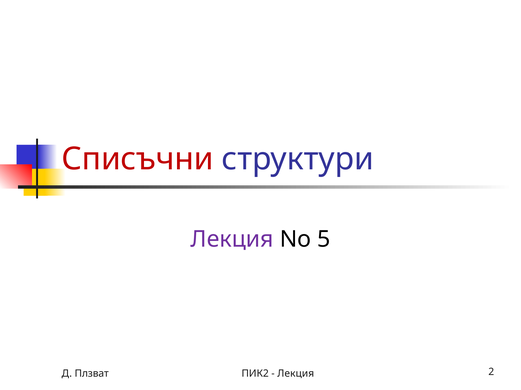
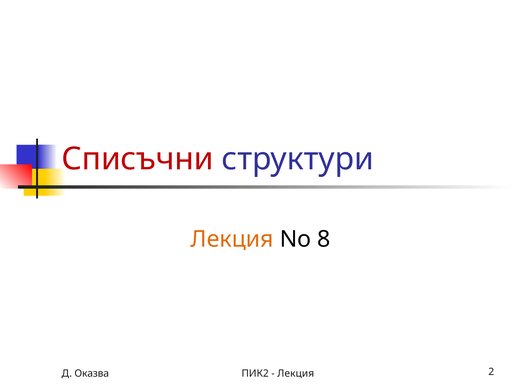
Лекция colour: purple -> orange (232, 240)
5: 5 -> 8 (324, 240)
Плзват: Плзват -> Оказва (92, 374)
